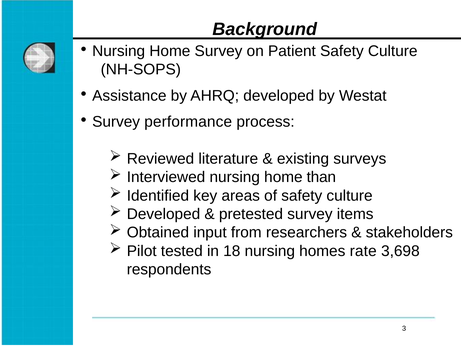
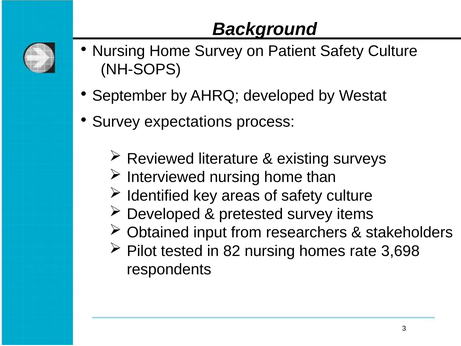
Assistance: Assistance -> September (129, 96)
performance: performance -> expectations (188, 122)
18: 18 -> 82 (232, 251)
